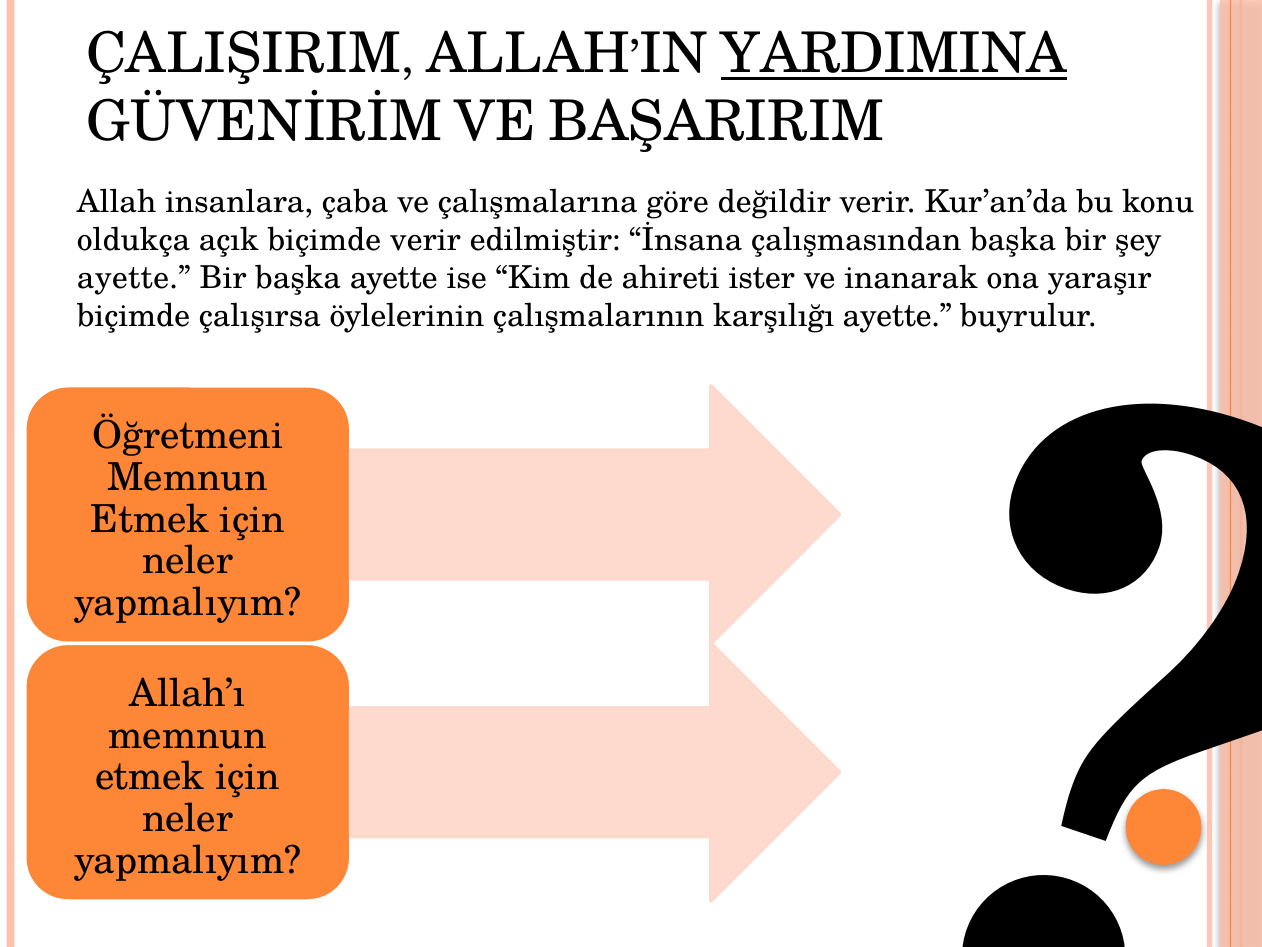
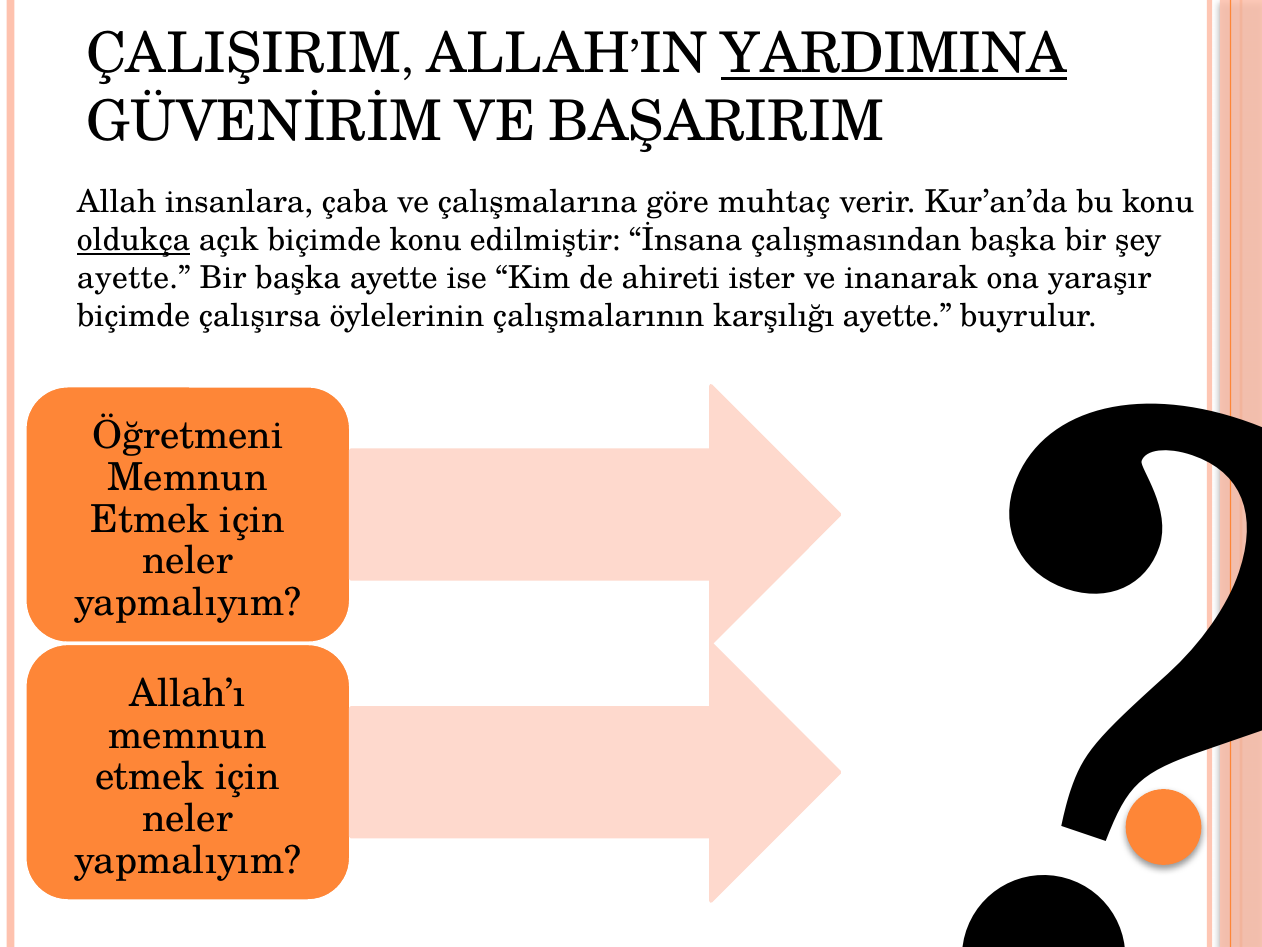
değildir: değildir -> muhtaç (774, 202)
oldukça underline: none -> present (134, 240)
biçimde verir: verir -> konu (426, 240)
